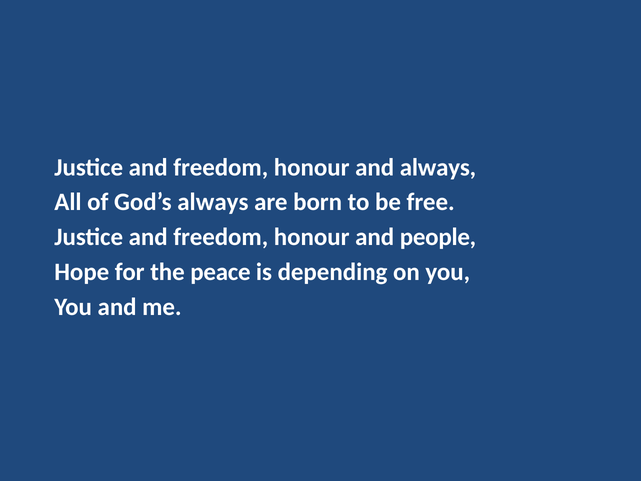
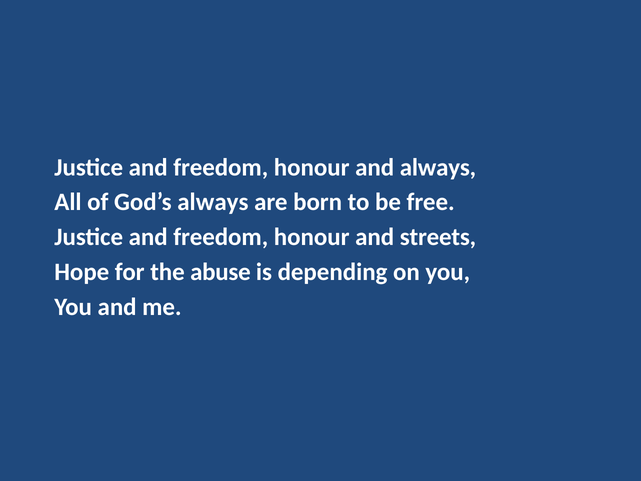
people: people -> streets (438, 237)
peace: peace -> abuse (220, 272)
